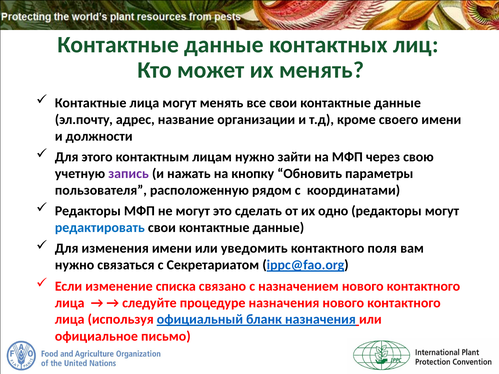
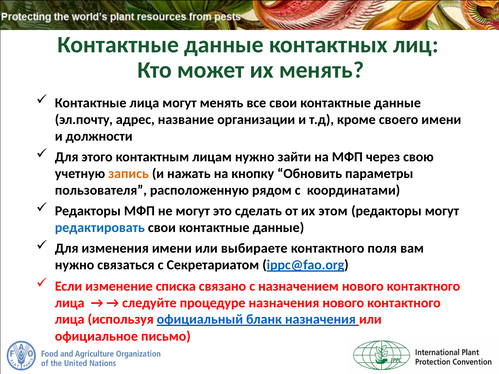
запись colour: purple -> orange (129, 174)
одно: одно -> этом (333, 211)
уведомить: уведомить -> выбираете (254, 249)
